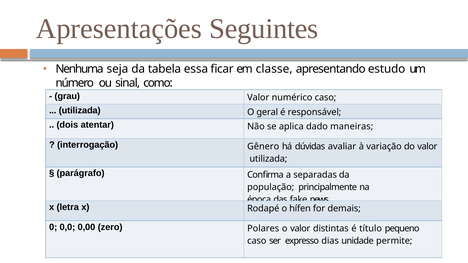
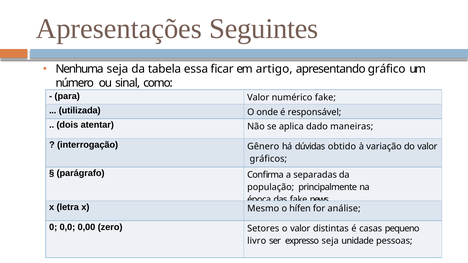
classe: classe -> artigo (274, 69)
estudo: estudo -> gráfico (387, 69)
grau: grau -> para (67, 96)
numérico caso: caso -> fake (325, 98)
geral: geral -> onde (267, 112)
avaliar: avaliar -> obtido (342, 146)
utilizada: utilizada -> gráficos (268, 159)
Rodapé: Rodapé -> Mesmo (263, 209)
demais: demais -> análise (344, 209)
Polares: Polares -> Setores (263, 229)
título: título -> casas (371, 229)
caso: caso -> livro (257, 241)
expresso dias: dias -> seja (330, 241)
permite: permite -> pessoas (394, 241)
